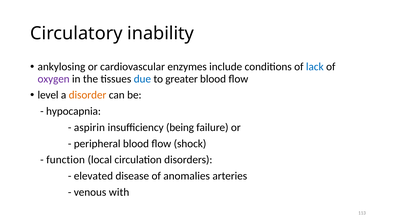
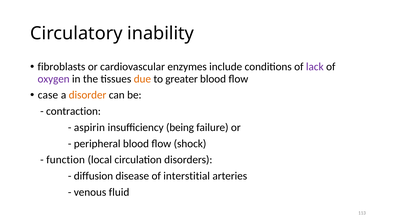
ankylosing: ankylosing -> fibroblasts (61, 67)
lack colour: blue -> purple (315, 67)
due colour: blue -> orange (142, 79)
level: level -> case (48, 95)
hypocapnia: hypocapnia -> contraction (73, 111)
elevated: elevated -> diffusion (93, 176)
anomalies: anomalies -> interstitial (187, 176)
with: with -> fluid (119, 192)
